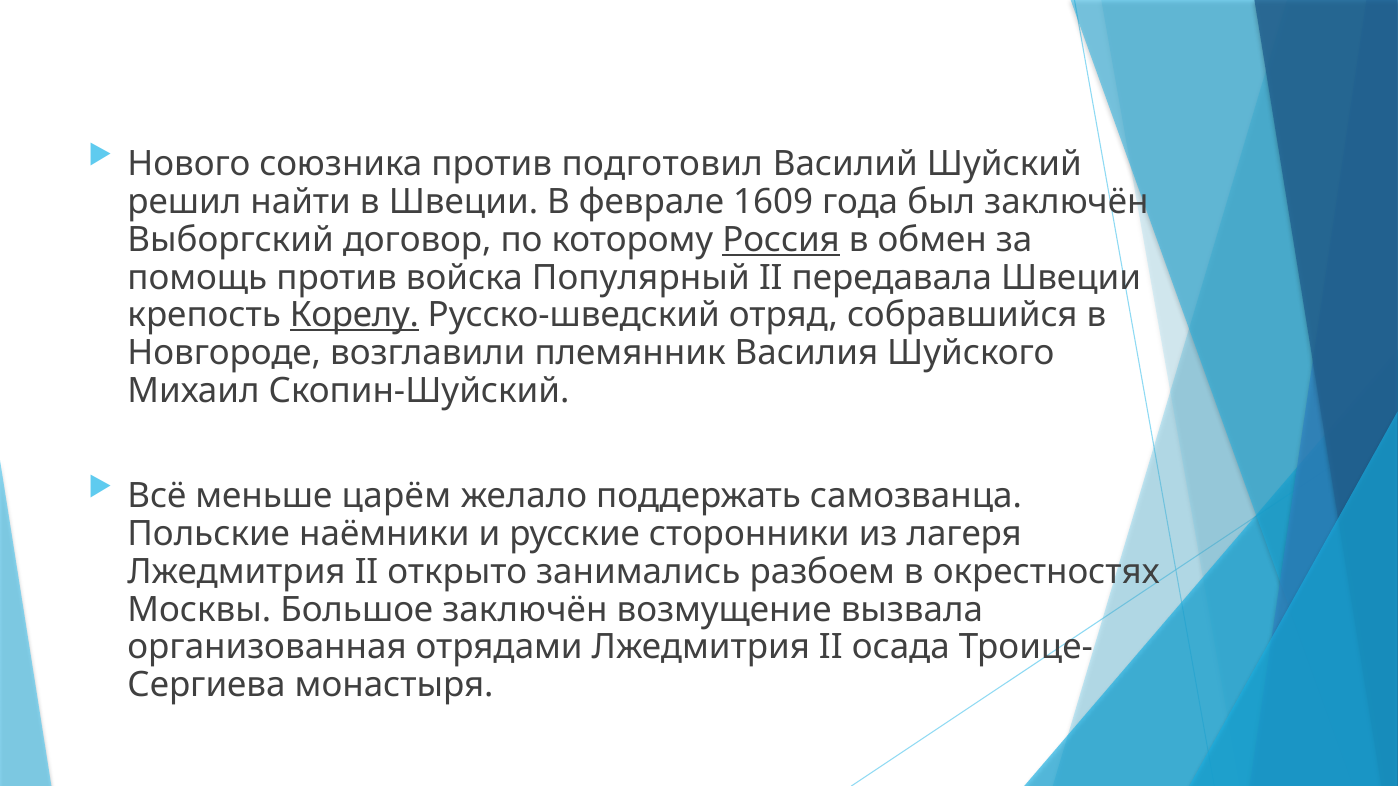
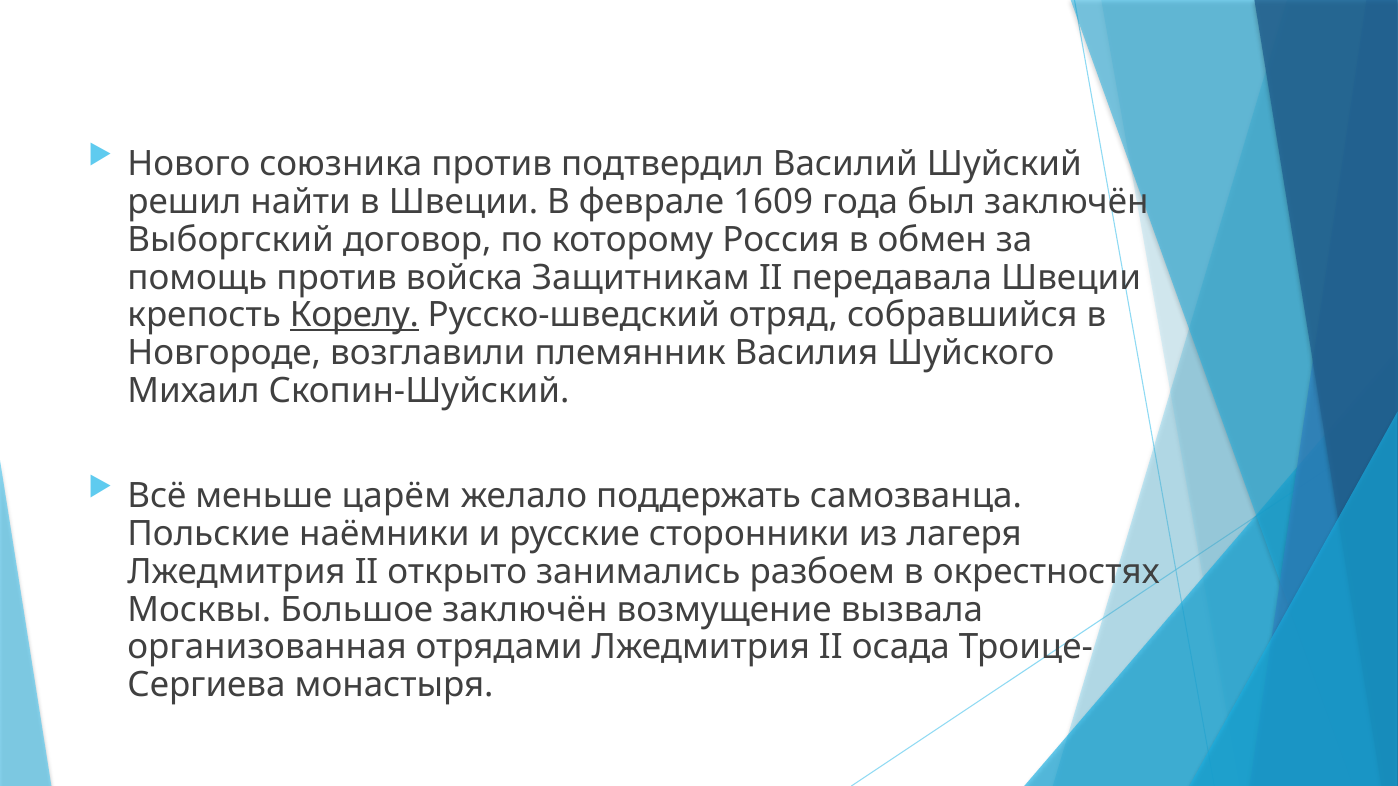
подготовил: подготовил -> подтвердил (662, 164)
Россия underline: present -> none (781, 240)
Популярный: Популярный -> Защитникам (641, 278)
